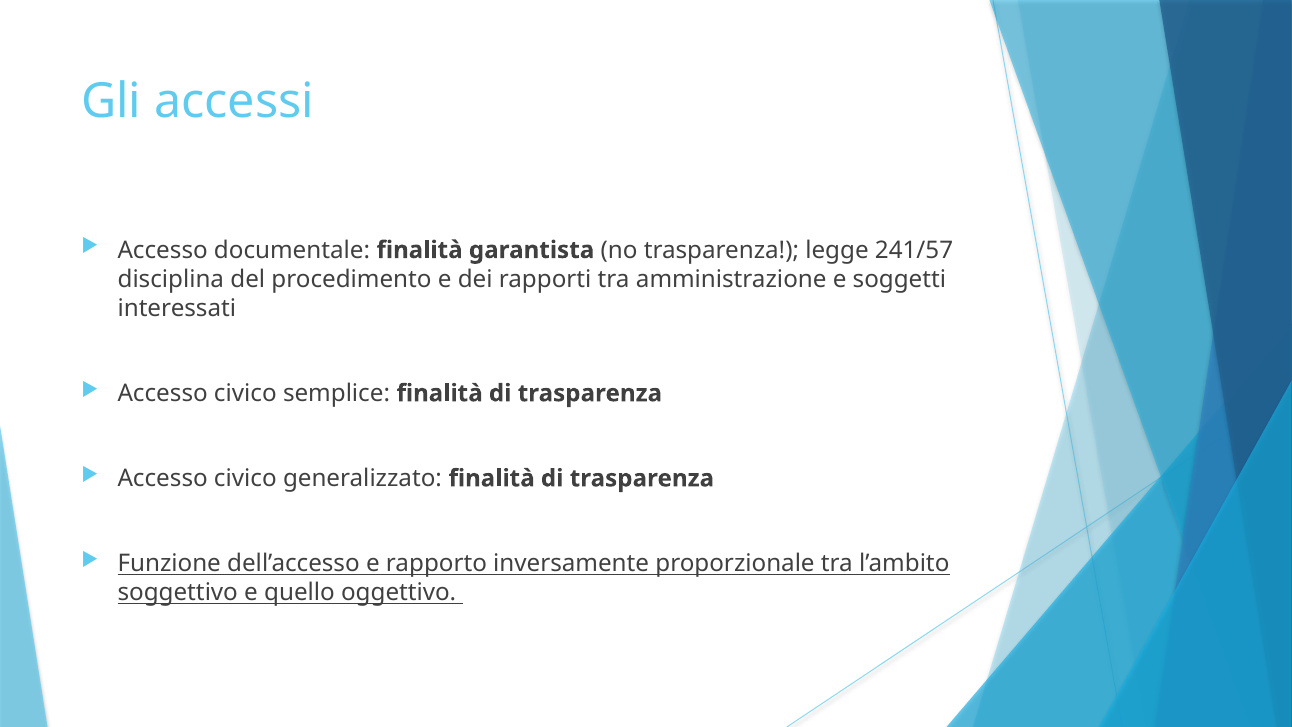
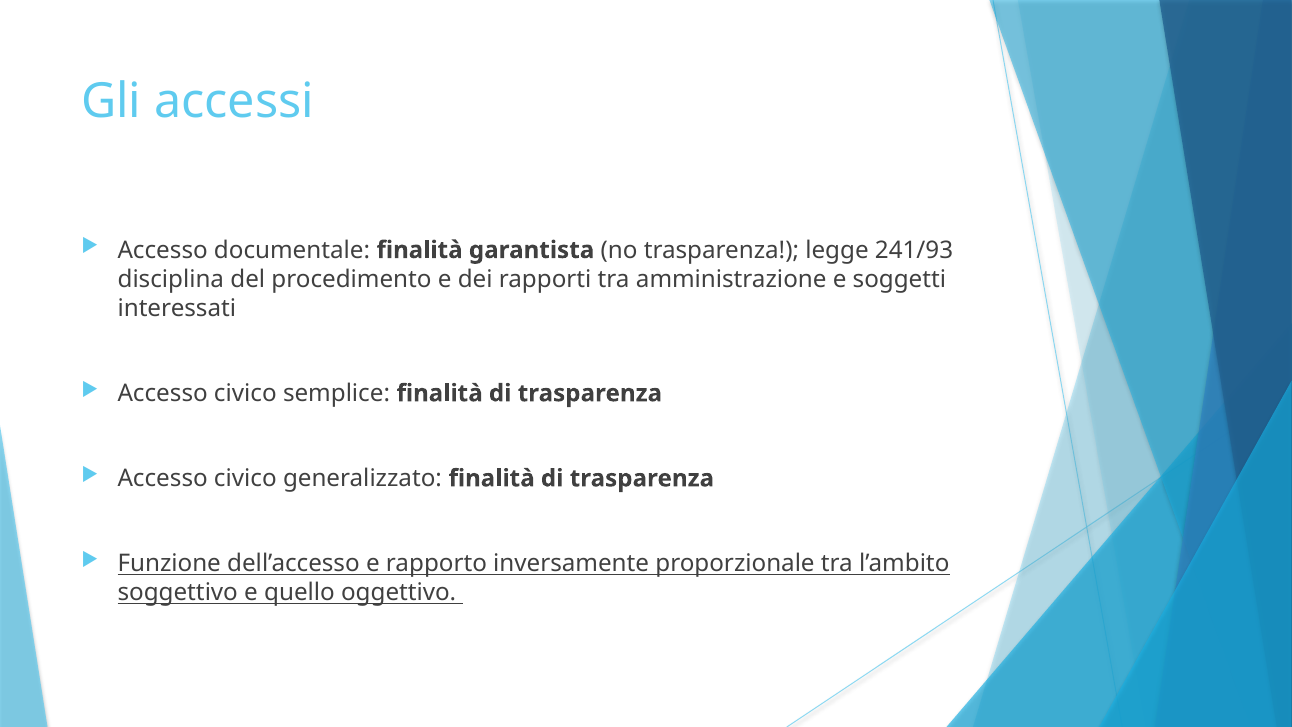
241/57: 241/57 -> 241/93 (914, 250)
